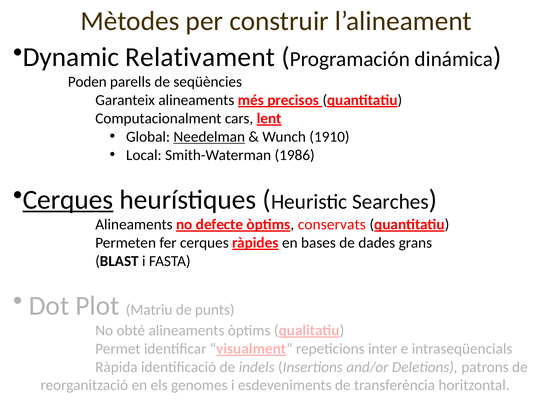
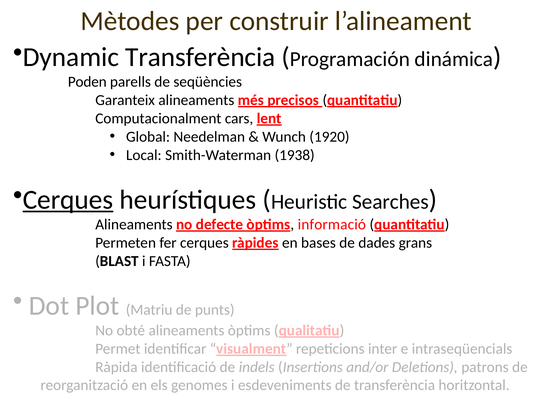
Dynamic Relativament: Relativament -> Transferència (200, 57)
Needelman underline: present -> none (209, 137)
1910: 1910 -> 1920 (329, 137)
1986: 1986 -> 1938 (295, 155)
conservats: conservats -> informació (332, 224)
